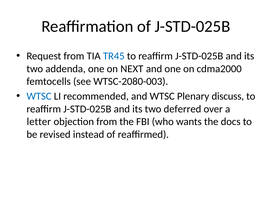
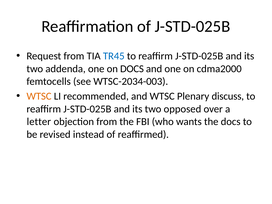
on NEXT: NEXT -> DOCS (132, 69)
WTSC-2080-003: WTSC-2080-003 -> WTSC-2034-003 (131, 81)
WTSC colour: blue -> orange (39, 96)
deferred: deferred -> opposed (182, 109)
